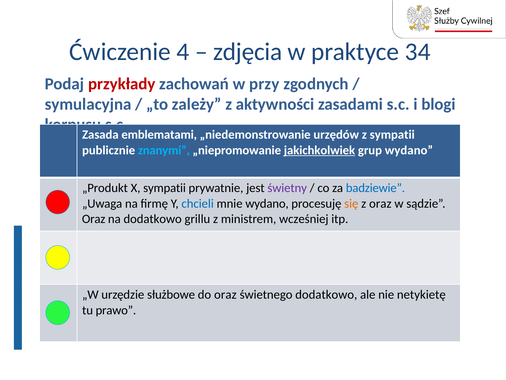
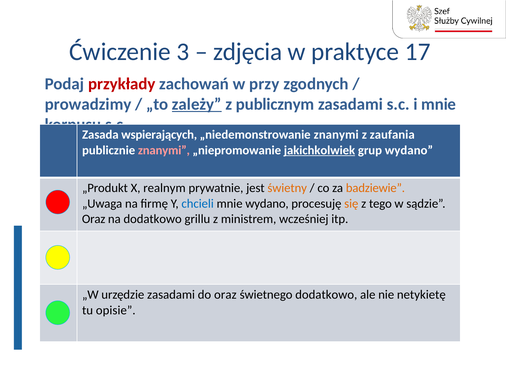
4: 4 -> 3 (183, 52)
34: 34 -> 17 (418, 52)
symulacyjna: symulacyjna -> prowadzimy (88, 104)
zależy underline: none -> present (197, 104)
aktywności: aktywności -> publicznym (275, 104)
i blogi: blogi -> mnie (439, 104)
emblematami: emblematami -> wspierających (159, 135)
„niedemonstrowanie urzędów: urzędów -> znanymi (336, 135)
z sympatii: sympatii -> zaufania (392, 135)
znanymi colour: light blue -> pink (164, 150)
X sympatii: sympatii -> realnym (164, 188)
świetny colour: purple -> orange (287, 188)
badziewie colour: blue -> orange (375, 188)
z oraz: oraz -> tego (380, 203)
urzędzie służbowe: służbowe -> zasadami (171, 294)
prawo: prawo -> opisie (116, 310)
